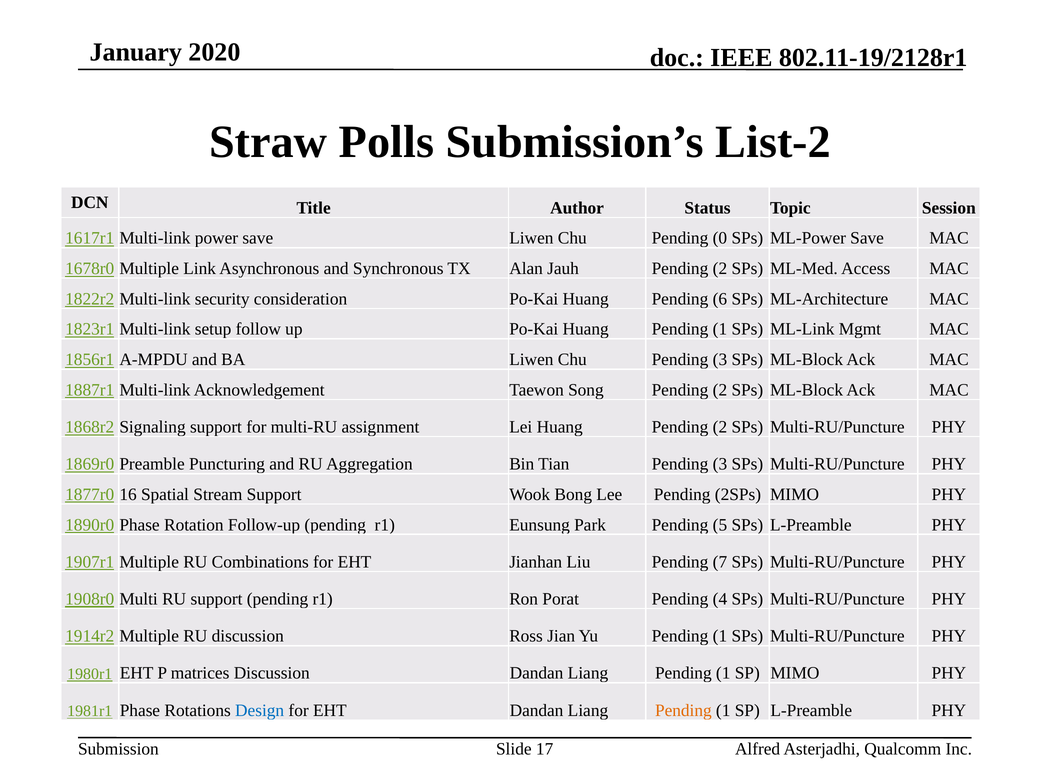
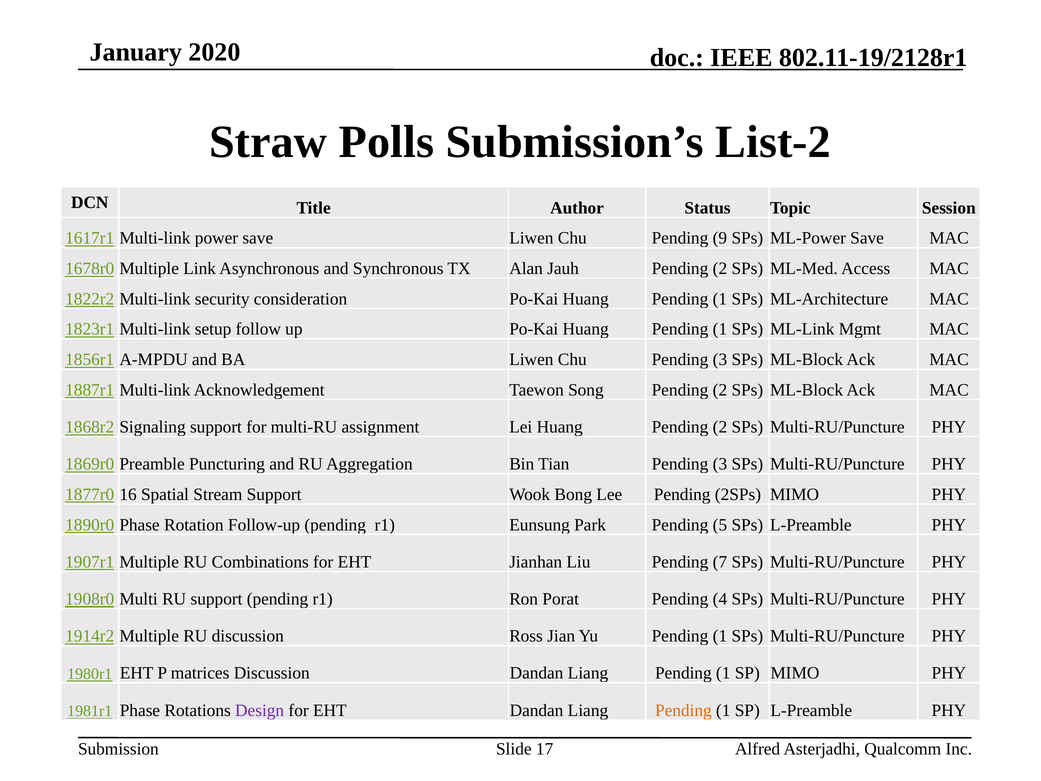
0: 0 -> 9 (720, 238)
6: 6 -> 1 (720, 299)
Design colour: blue -> purple (260, 710)
